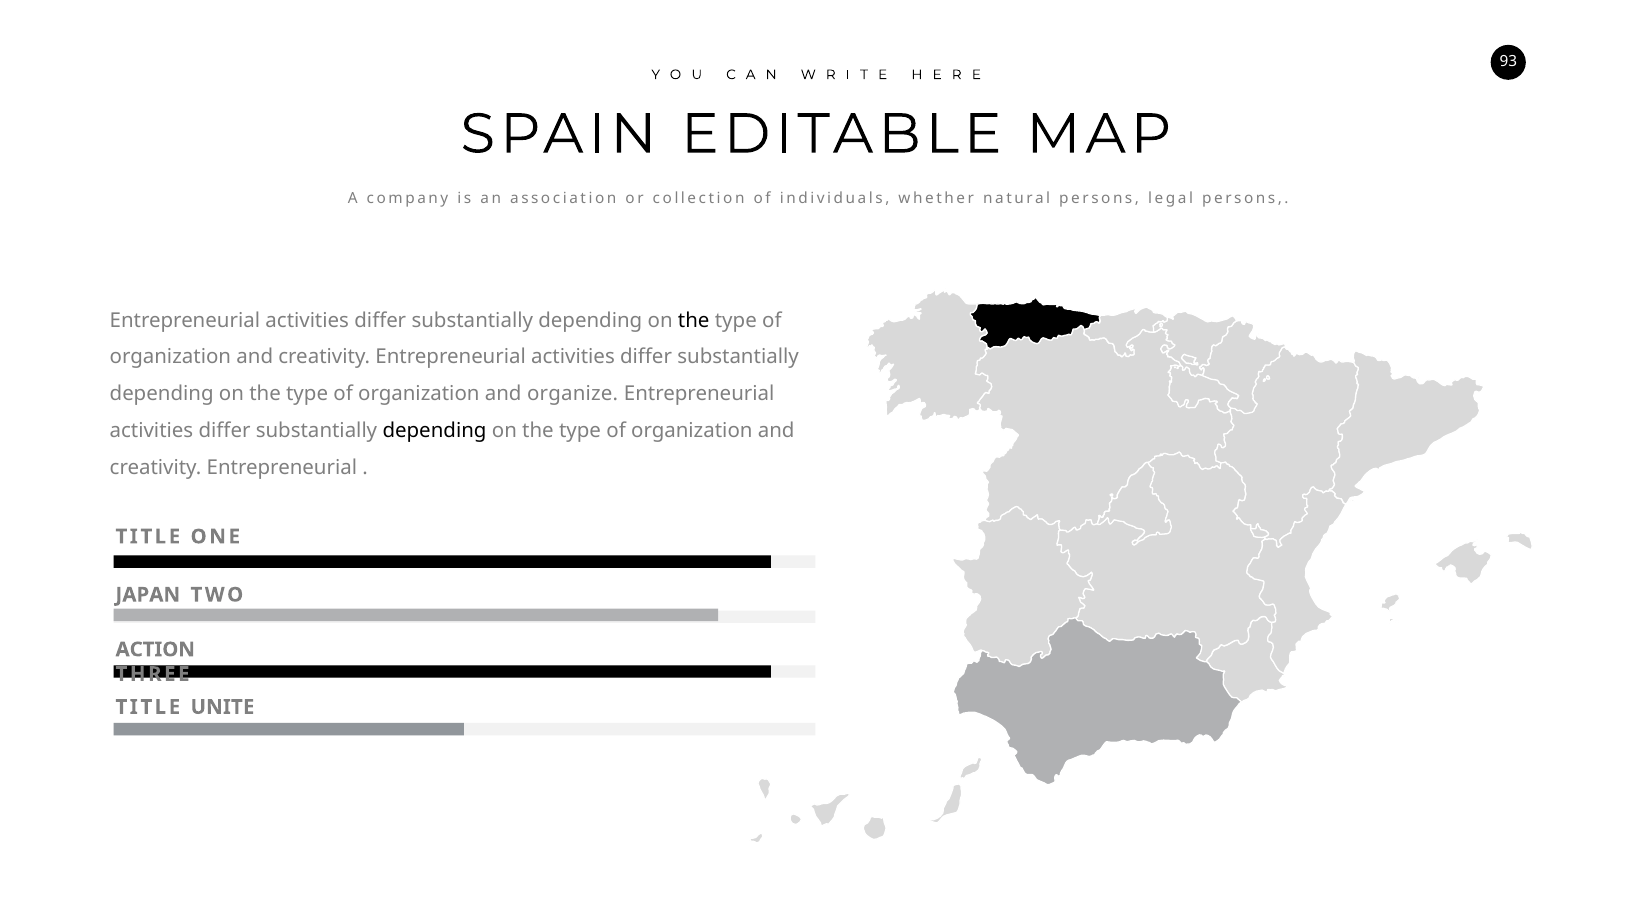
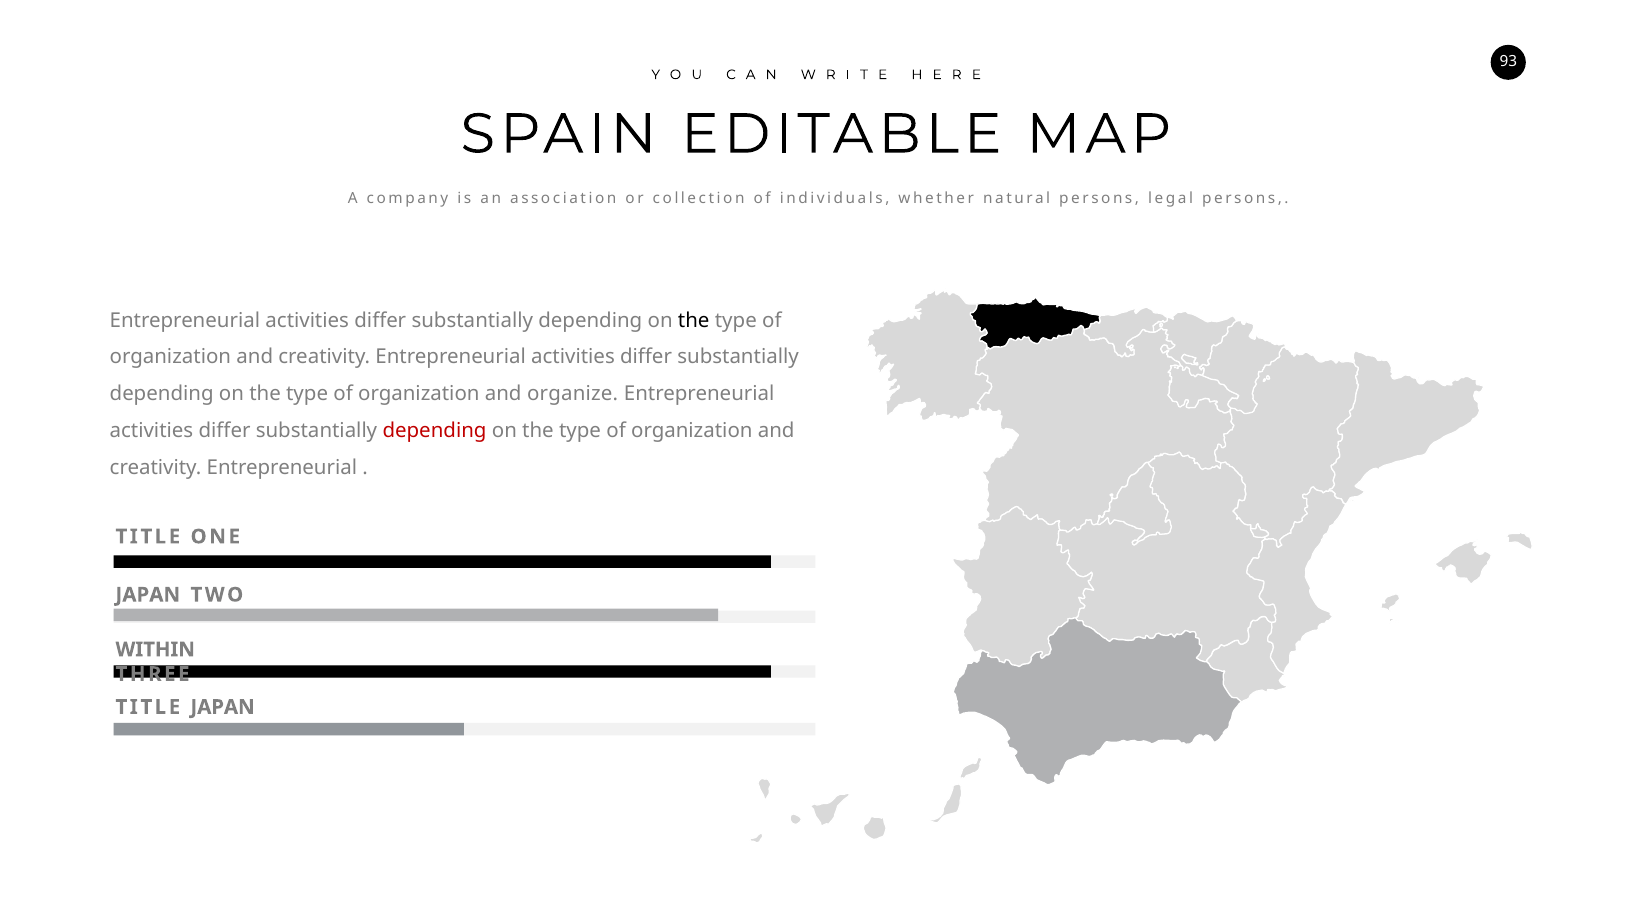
depending colour: black -> red (435, 431)
ACTION: ACTION -> WITHIN (155, 650)
TITLE UNITE: UNITE -> JAPAN (223, 707)
